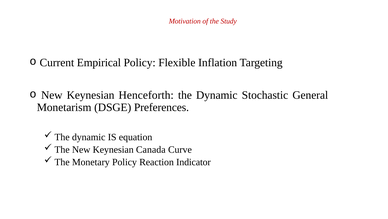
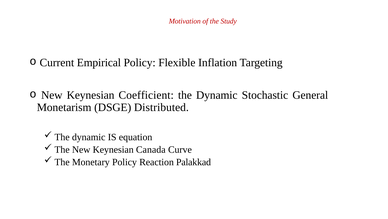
Henceforth: Henceforth -> Coefficient (146, 95)
Preferences: Preferences -> Distributed (161, 107)
Indicator: Indicator -> Palakkad (194, 162)
